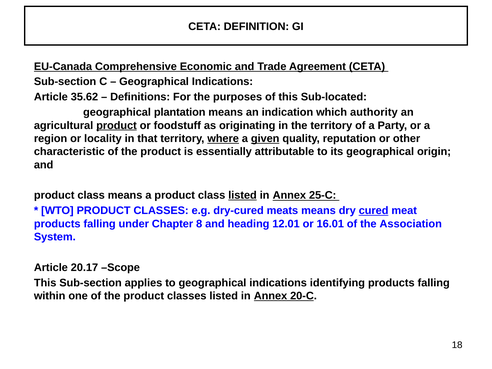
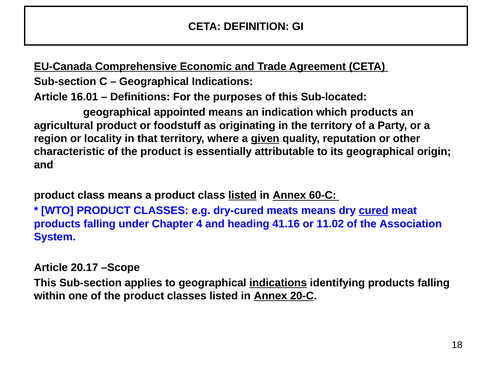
35.62: 35.62 -> 16.01 (84, 97)
plantation: plantation -> appointed (180, 112)
which authority: authority -> products (374, 112)
product underline: present -> none (117, 125)
where underline: present -> none (223, 139)
25-C: 25-C -> 60-C (323, 195)
8: 8 -> 4 (199, 224)
12.01: 12.01 -> 41.16 (286, 224)
16.01: 16.01 -> 11.02 (330, 224)
indications underline: none -> present (278, 283)
